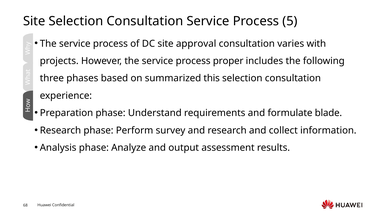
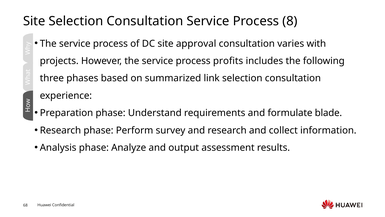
5: 5 -> 8 (290, 21)
proper: proper -> profits (228, 61)
this: this -> link (212, 78)
